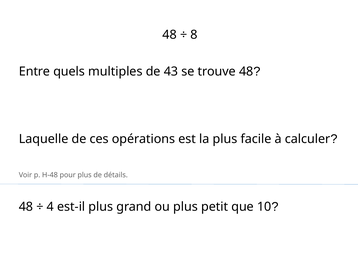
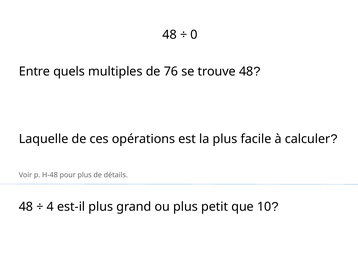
8: 8 -> 0 (194, 35)
43: 43 -> 76 (171, 71)
